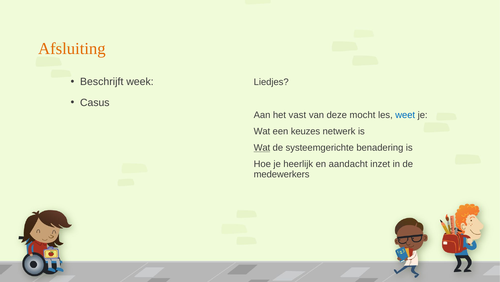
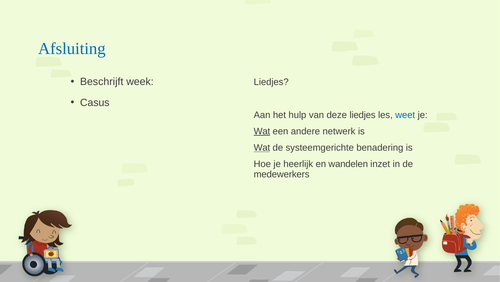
Afsluiting colour: orange -> blue (72, 48)
vast: vast -> hulp (297, 115)
deze mocht: mocht -> liedjes (363, 115)
Wat underline: none -> present (262, 131)
keuzes: keuzes -> andere (305, 131)
aandacht: aandacht -> wandelen (348, 164)
